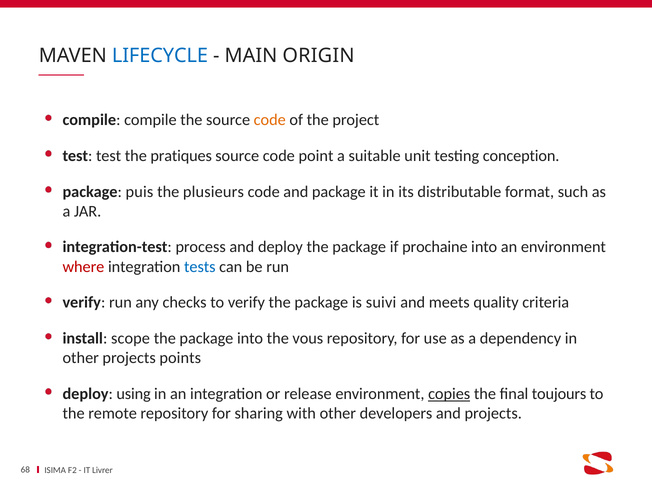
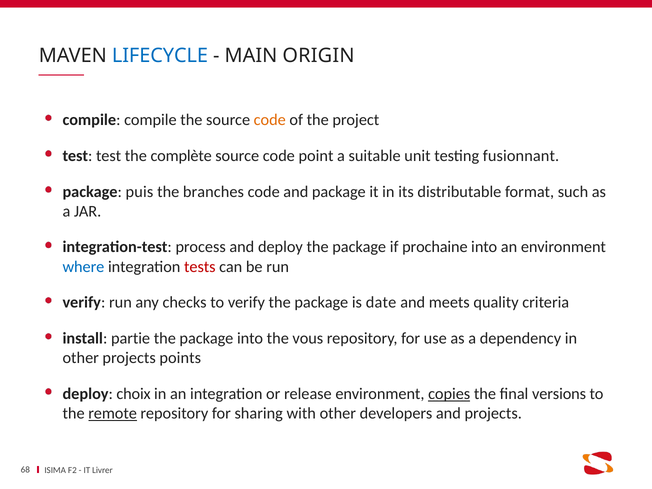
pratiques: pratiques -> complète (181, 156)
conception: conception -> fusionnant (521, 156)
plusieurs: plusieurs -> branches (213, 192)
where colour: red -> blue (83, 267)
tests colour: blue -> red (200, 267)
suivi: suivi -> date (381, 302)
scope: scope -> partie (131, 338)
using: using -> choix (134, 394)
toujours: toujours -> versions (559, 394)
remote underline: none -> present (113, 413)
